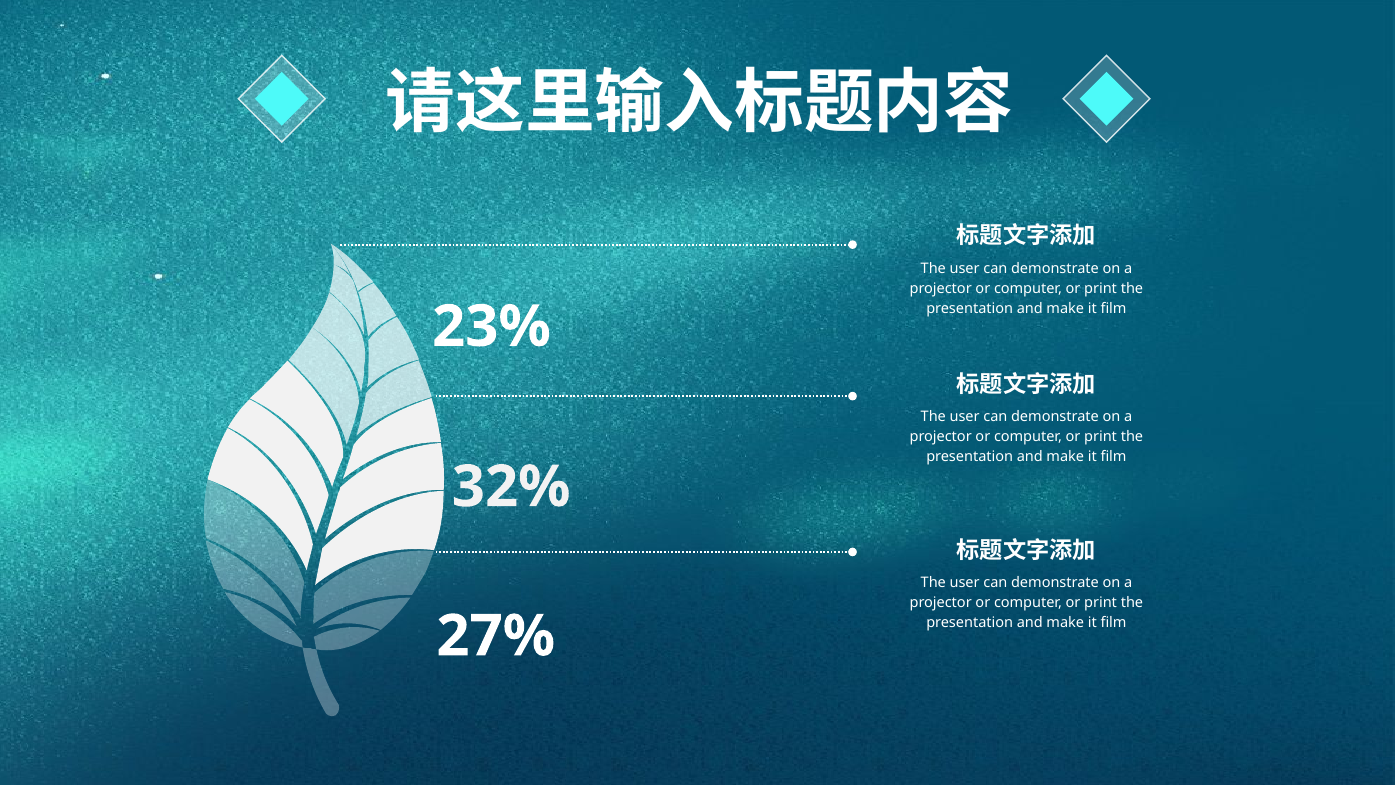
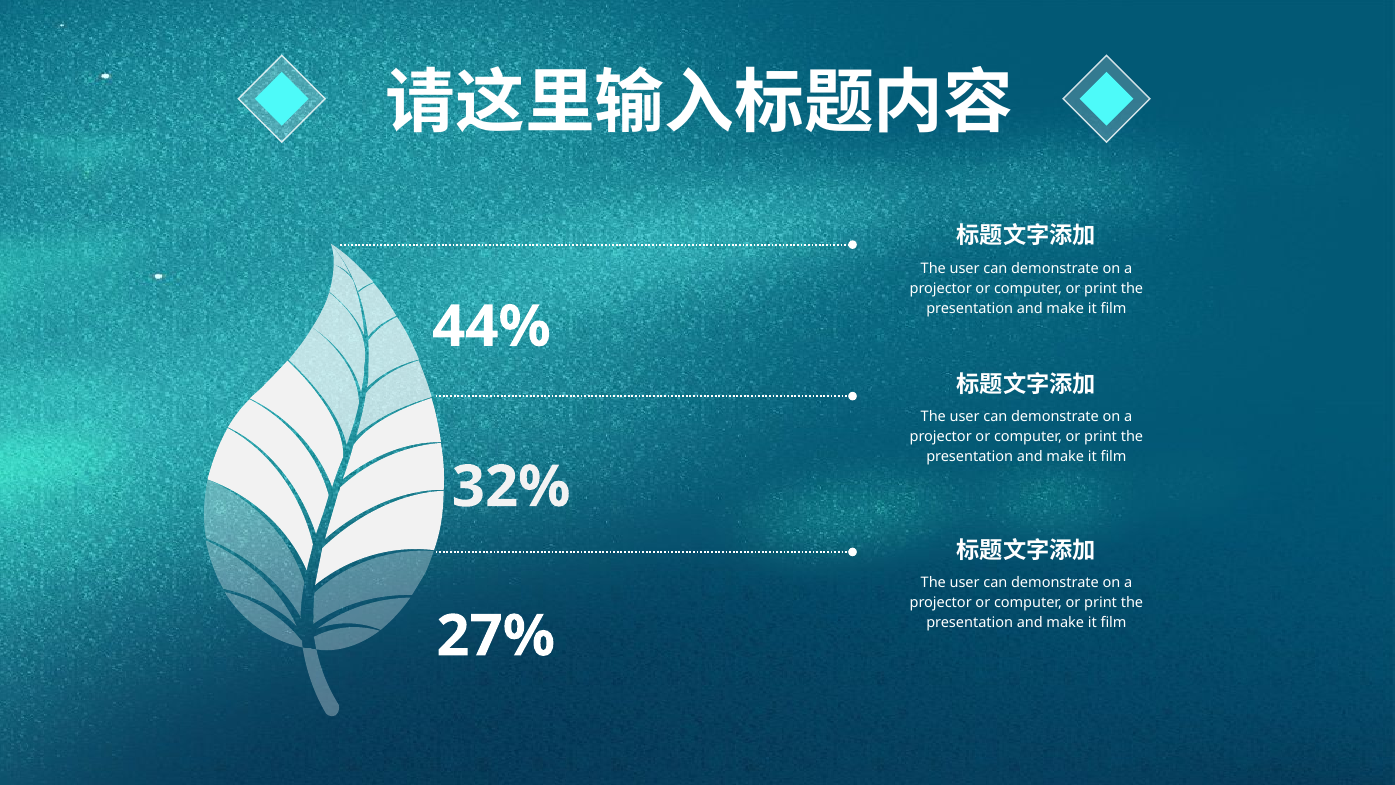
23%: 23% -> 44% (491, 327)
